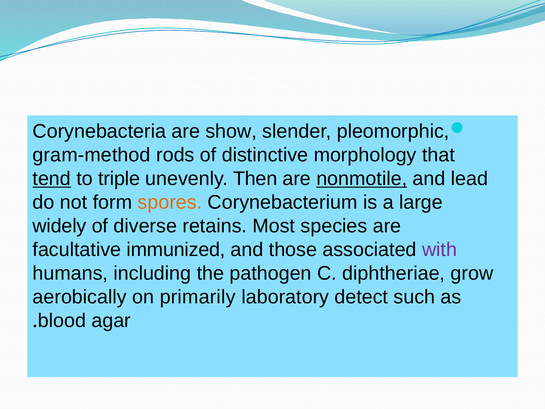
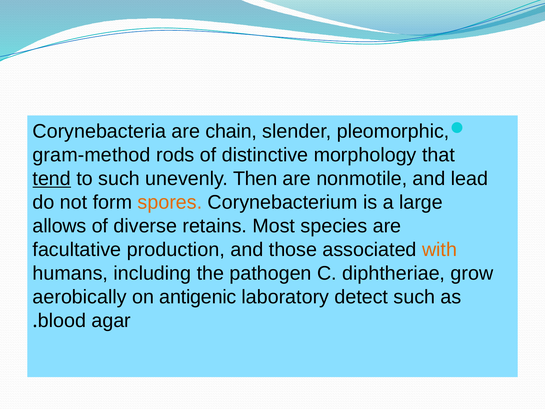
show: show -> chain (231, 131)
to triple: triple -> such (119, 179)
nonmotile underline: present -> none (362, 179)
widely: widely -> allows (59, 226)
immunized: immunized -> production (176, 250)
with colour: purple -> orange (440, 250)
primarily: primarily -> antigenic (198, 297)
